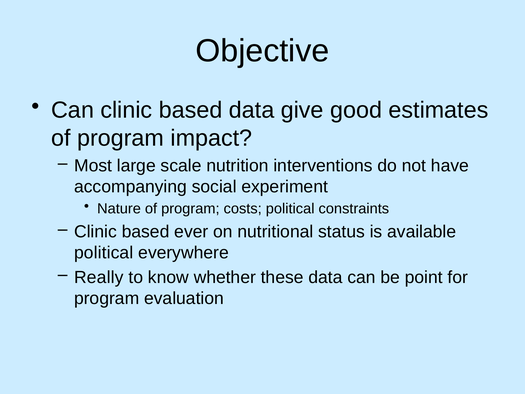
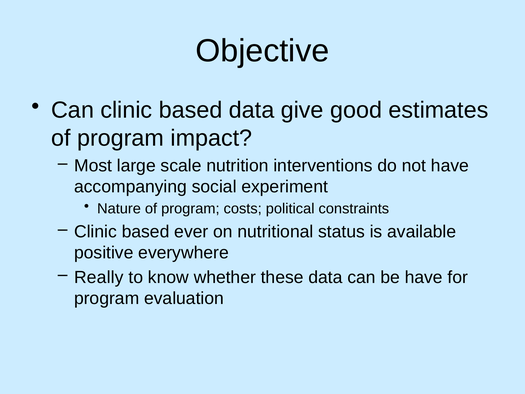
political: political -> positive (104, 253)
be point: point -> have (424, 277)
